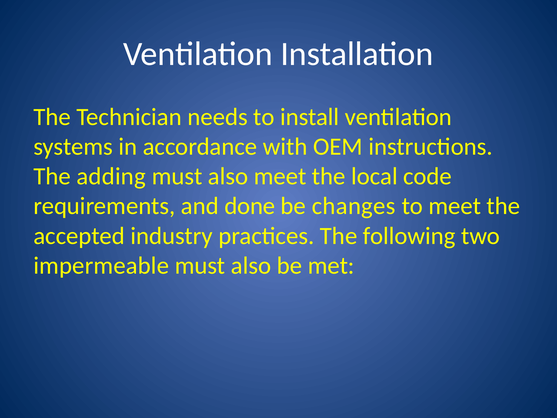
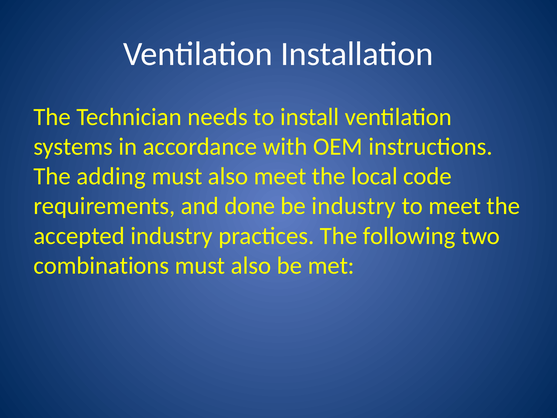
be changes: changes -> industry (354, 206)
impermeable: impermeable -> combinations (101, 265)
